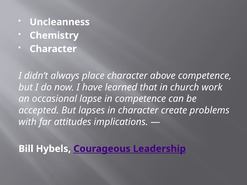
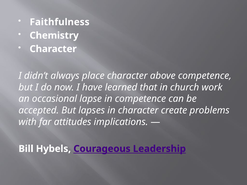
Uncleanness: Uncleanness -> Faithfulness (60, 22)
